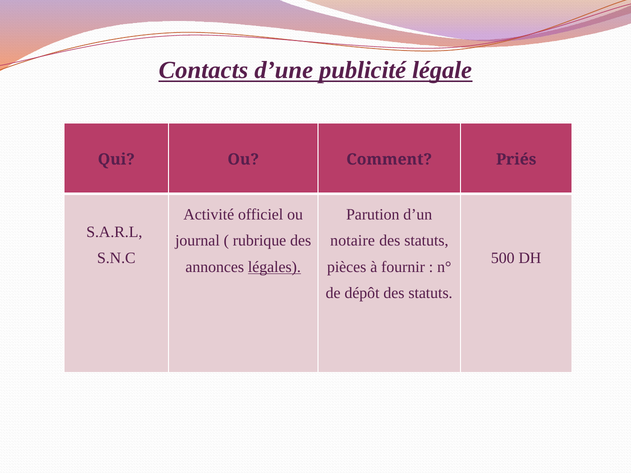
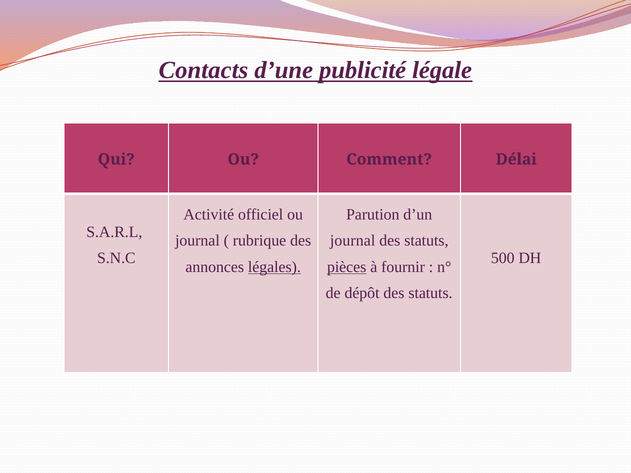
Priés: Priés -> Délai (516, 159)
notaire: notaire -> journal (353, 241)
pièces underline: none -> present (347, 267)
